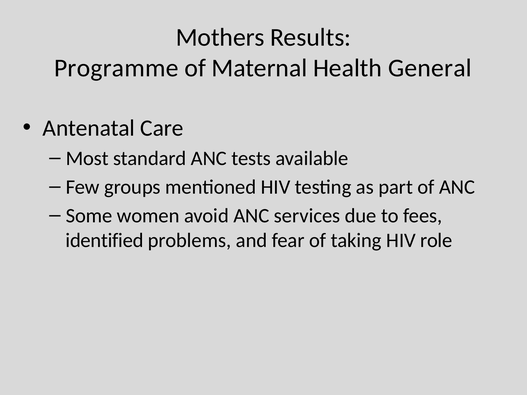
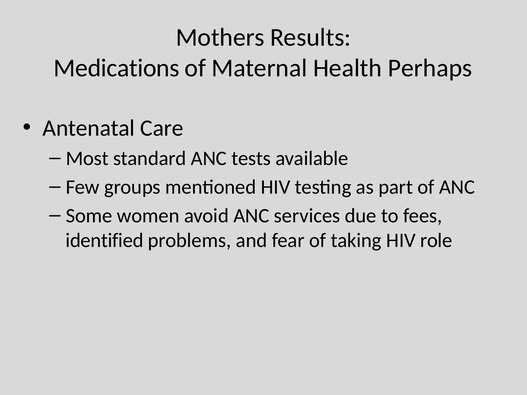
Programme: Programme -> Medications (117, 68)
General: General -> Perhaps (430, 68)
